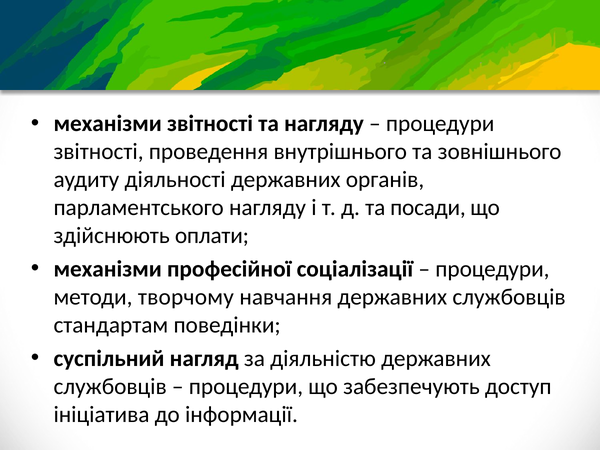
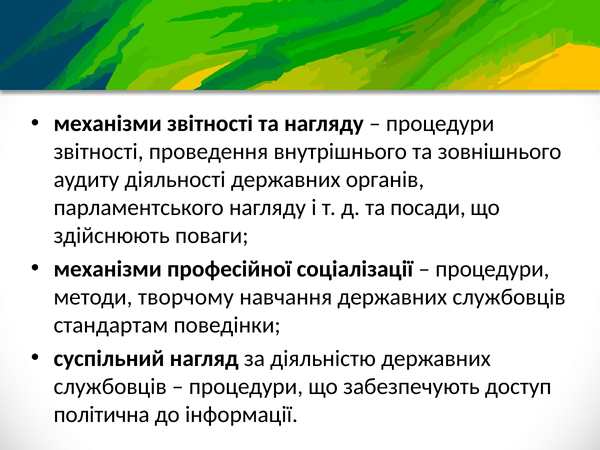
оплати: оплати -> поваги (212, 236)
ініціатива: ініціатива -> політична (102, 414)
